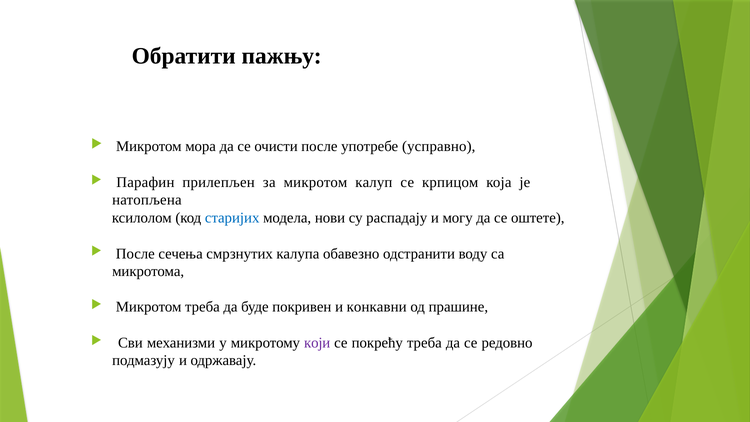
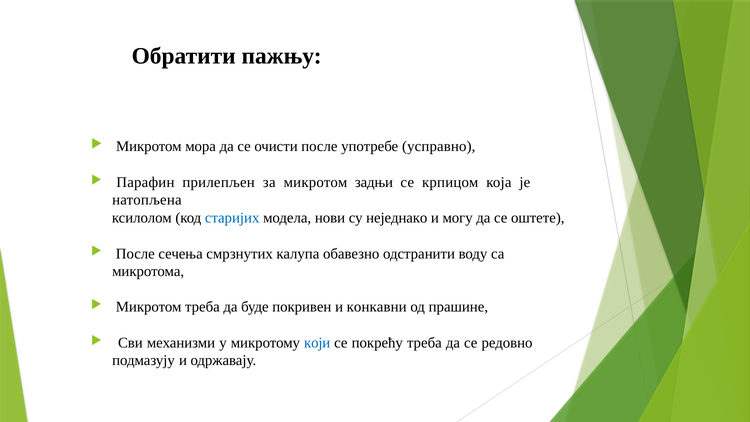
калуп: калуп -> задњи (374, 182)
распадају: распадају -> неједнако (397, 218)
који colour: purple -> blue (317, 343)
